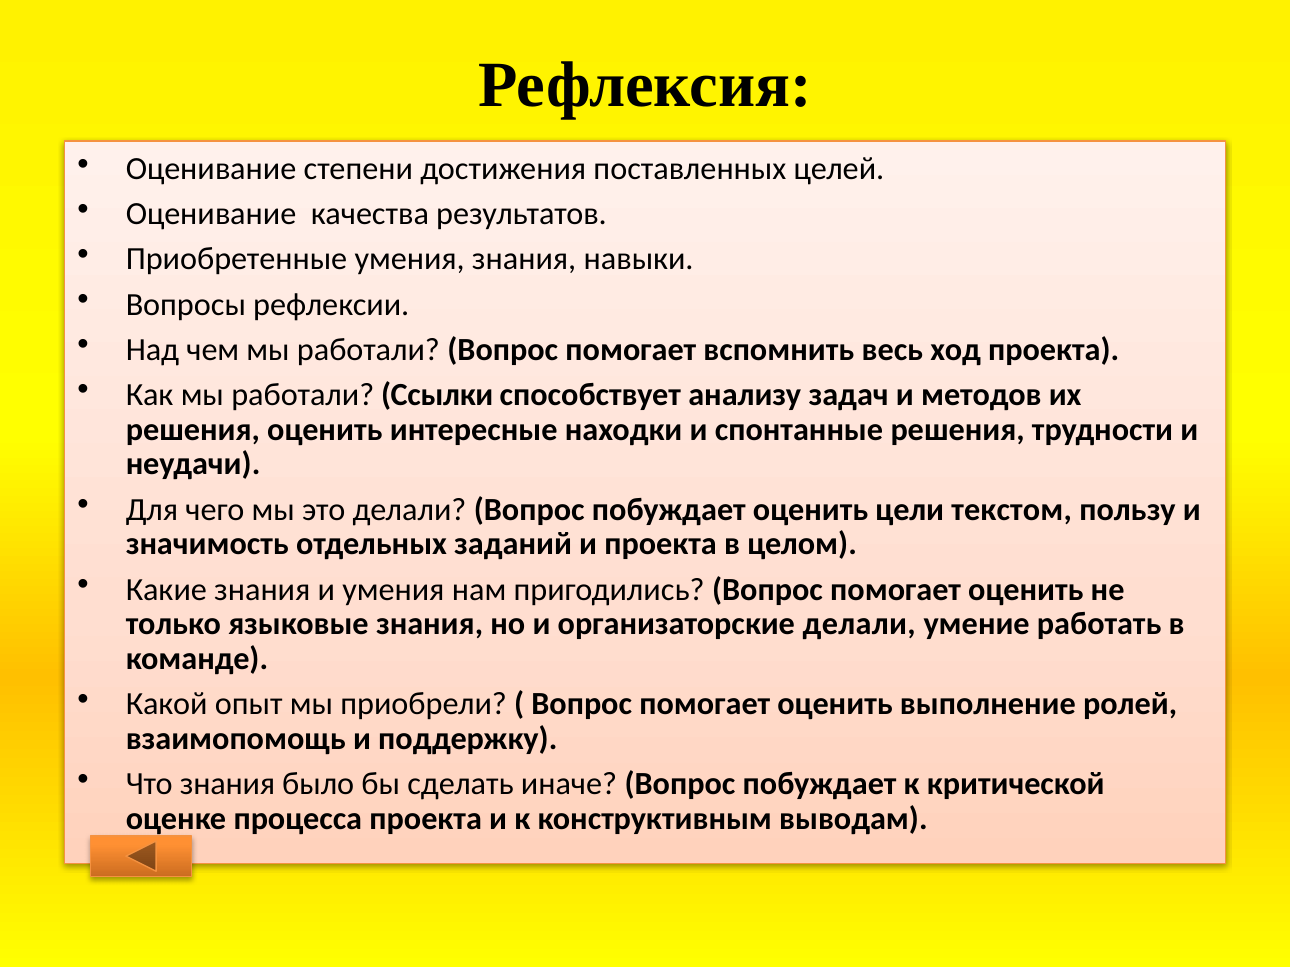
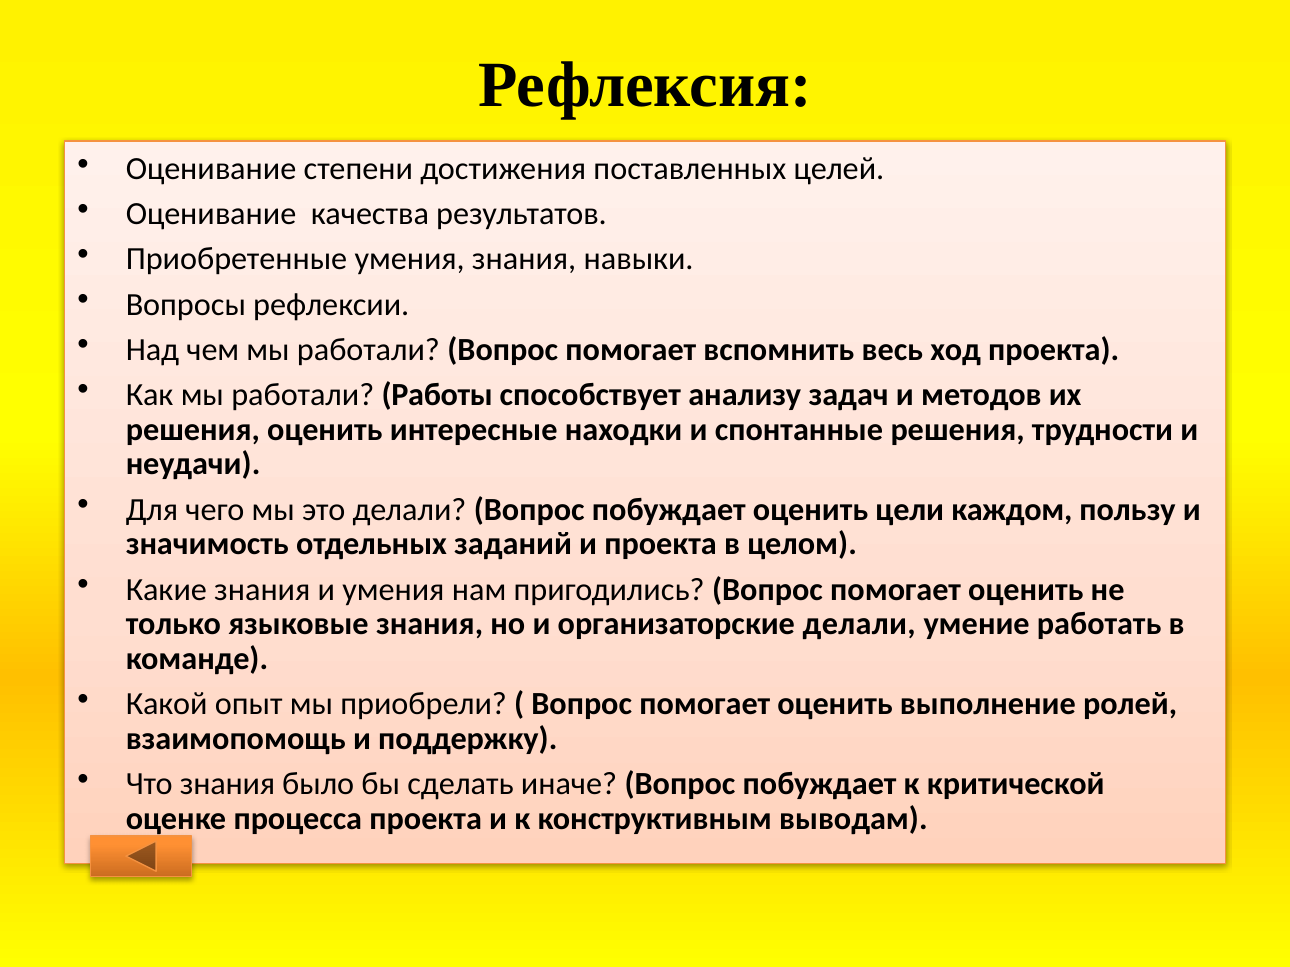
Ссылки: Ссылки -> Работы (437, 395)
текстом: текстом -> каждом (1012, 510)
